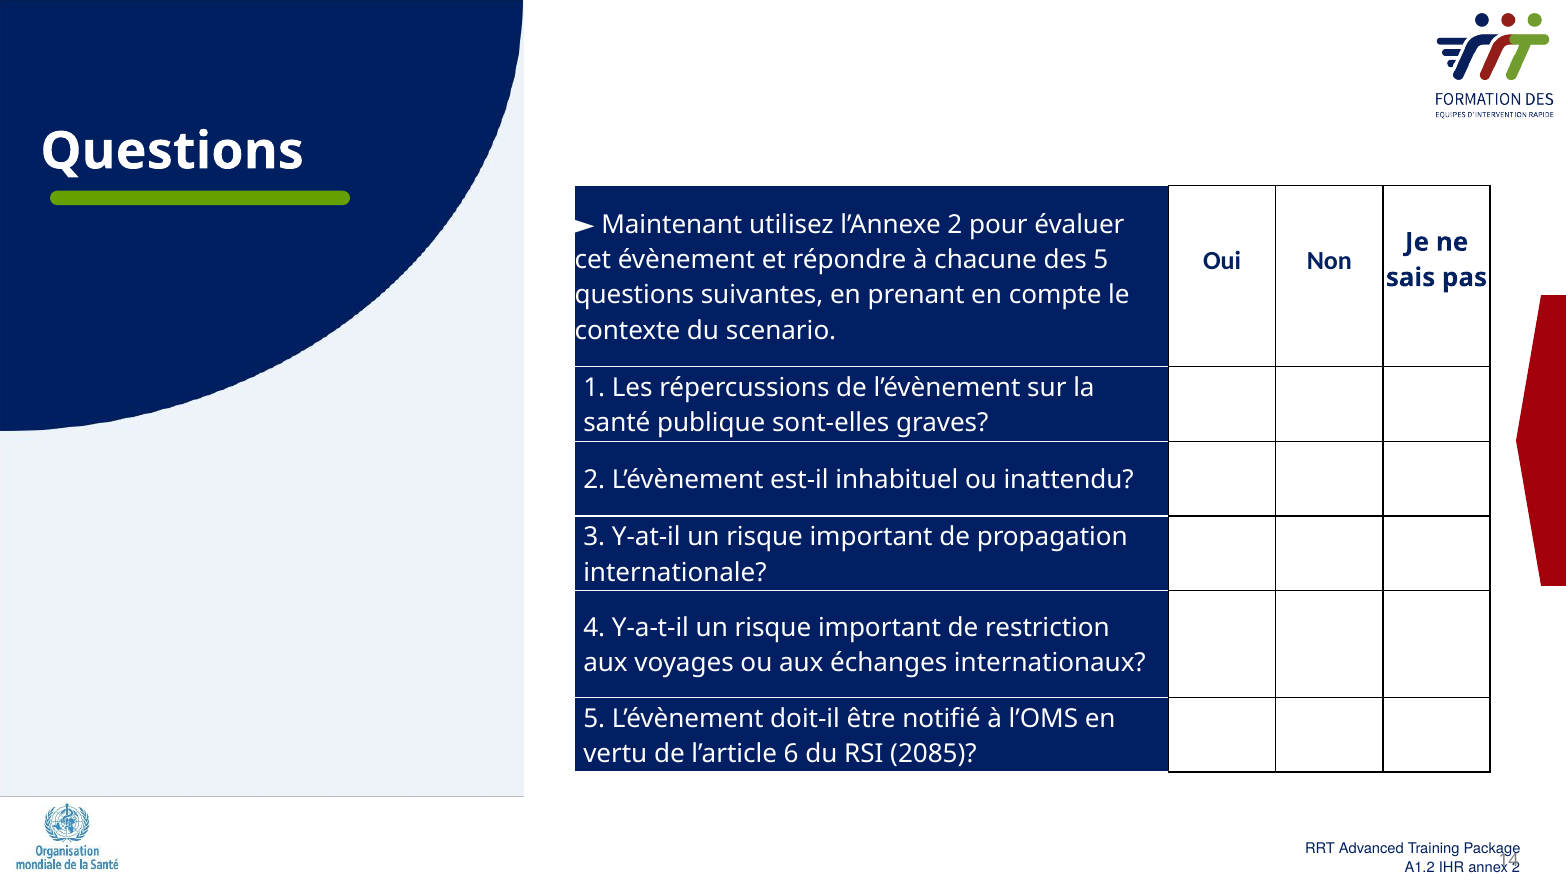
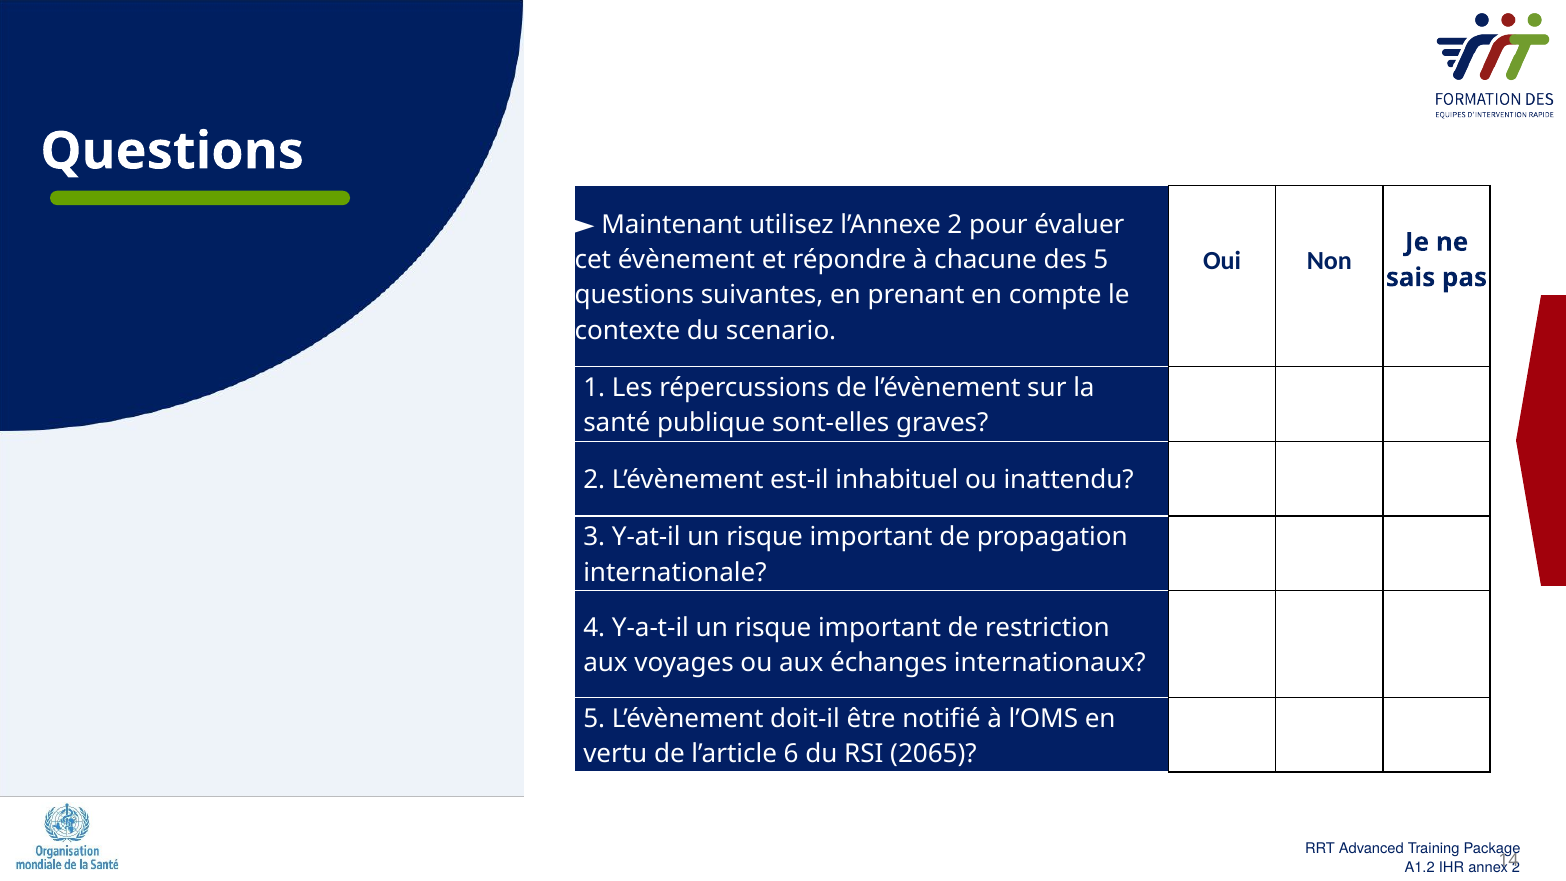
2085: 2085 -> 2065 (933, 754)
